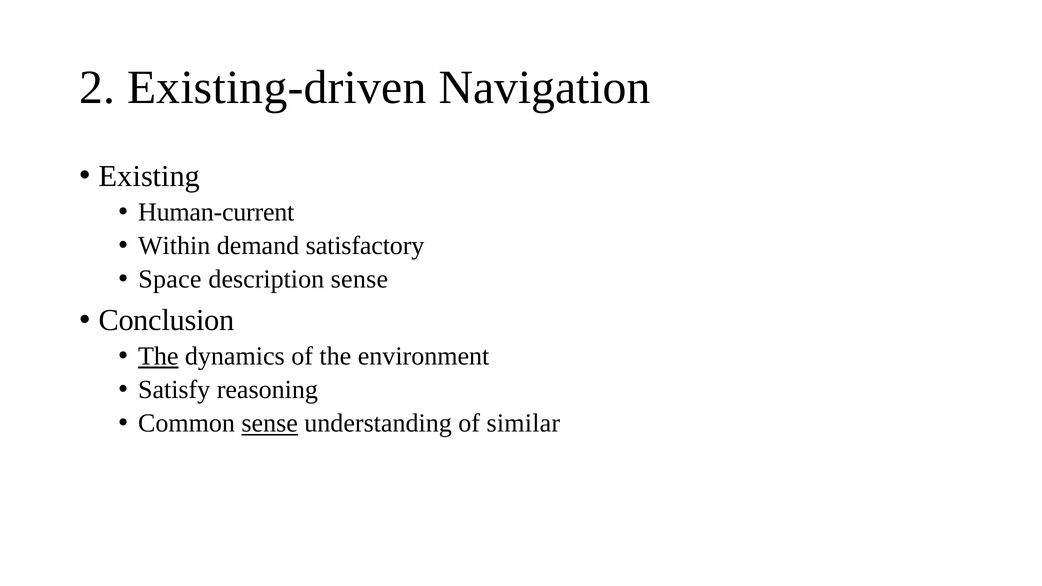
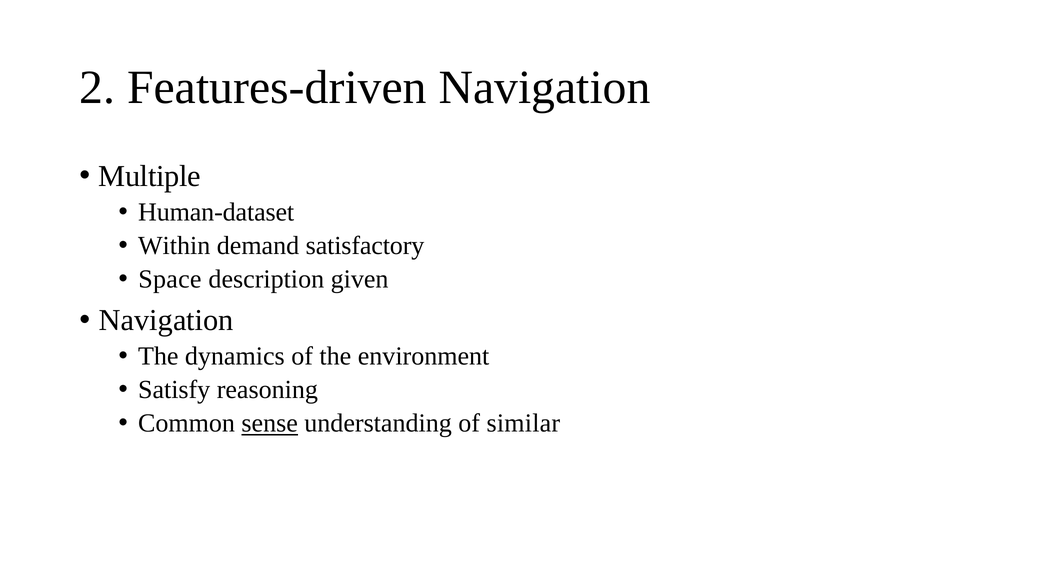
Existing-driven: Existing-driven -> Features-driven (277, 88)
Existing: Existing -> Multiple (150, 176)
Human-current: Human-current -> Human-dataset (216, 212)
description sense: sense -> given (360, 279)
Conclusion: Conclusion -> Navigation (166, 320)
The underline: present -> none (158, 356)
